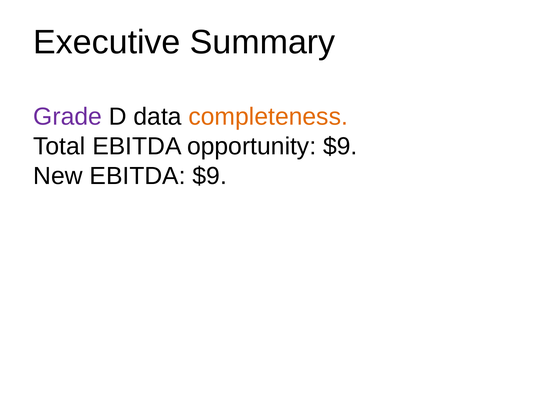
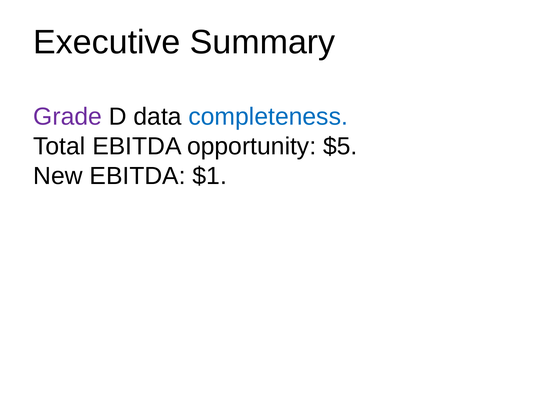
completeness colour: orange -> blue (268, 117)
opportunity $9: $9 -> $5 (340, 146)
EBITDA $9: $9 -> $1 (210, 176)
